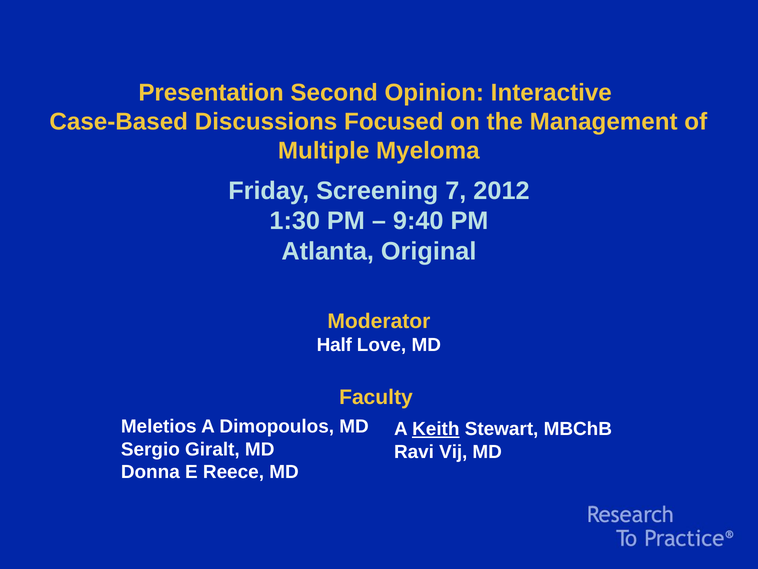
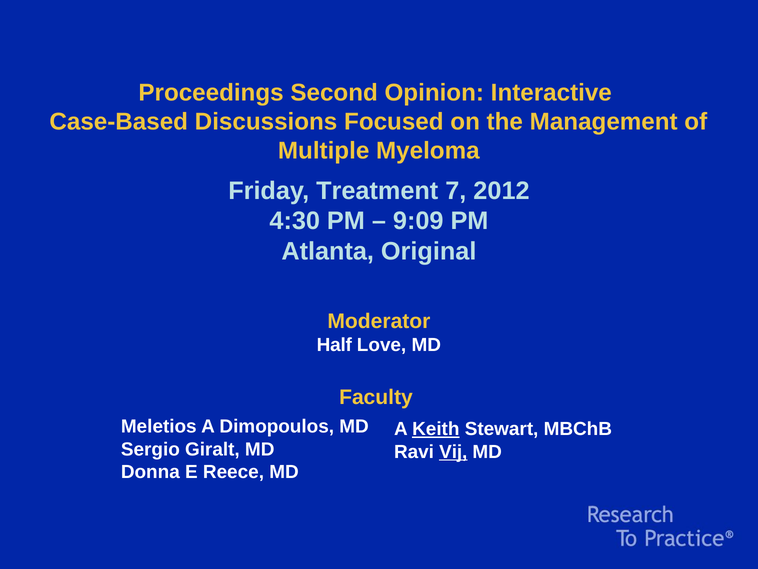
Presentation: Presentation -> Proceedings (211, 93)
Screening: Screening -> Treatment (377, 191)
1:30: 1:30 -> 4:30 (295, 221)
9:40: 9:40 -> 9:09 (418, 221)
Vij underline: none -> present (453, 451)
